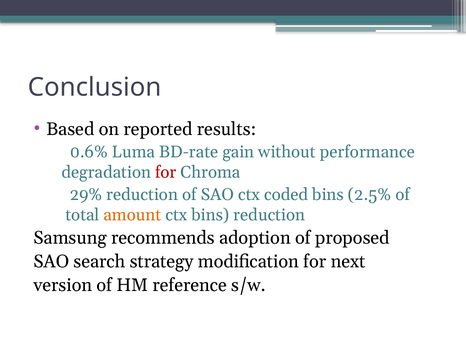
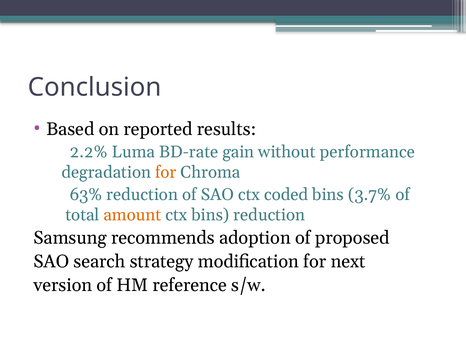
0.6%: 0.6% -> 2.2% (89, 152)
for colour: red -> orange (166, 172)
29%: 29% -> 63% (86, 194)
2.5%: 2.5% -> 3.7% (370, 194)
